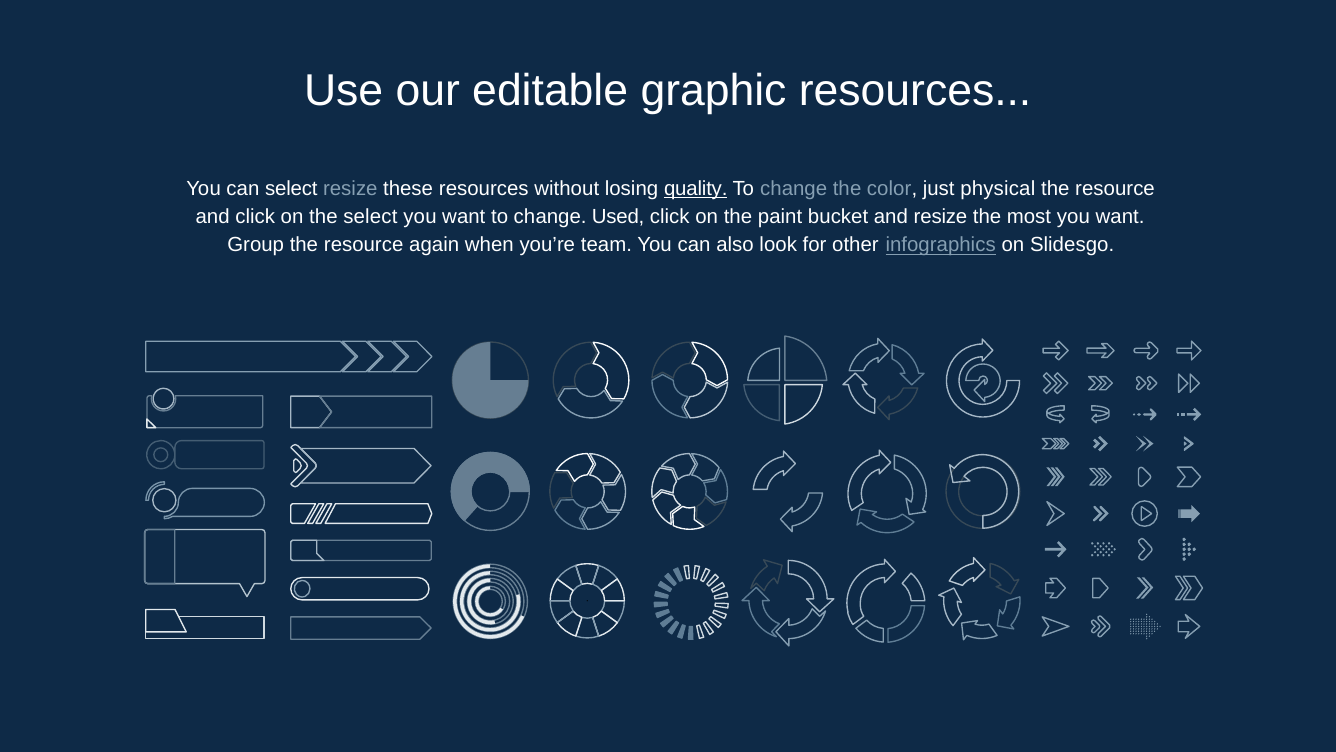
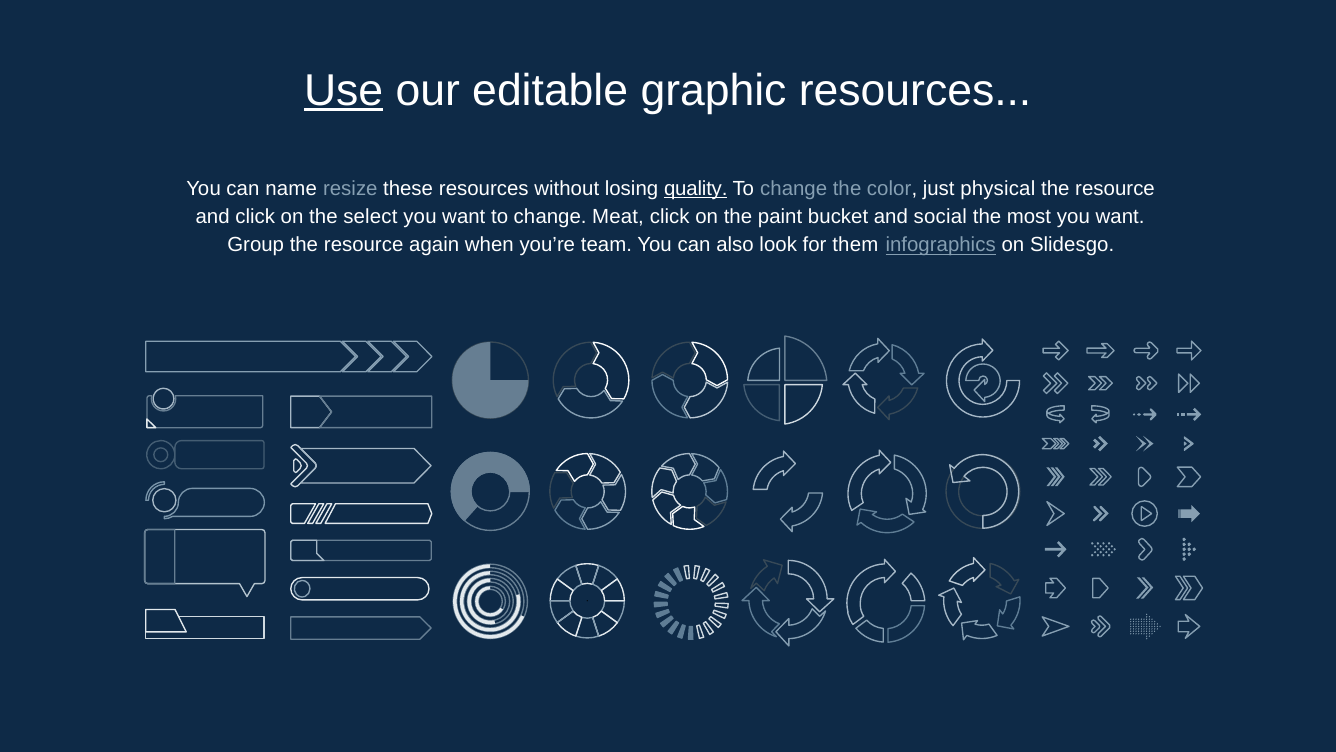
Use underline: none -> present (344, 90)
can select: select -> name (291, 189)
Used: Used -> Meat (618, 217)
and resize: resize -> social (940, 217)
other: other -> them (855, 245)
